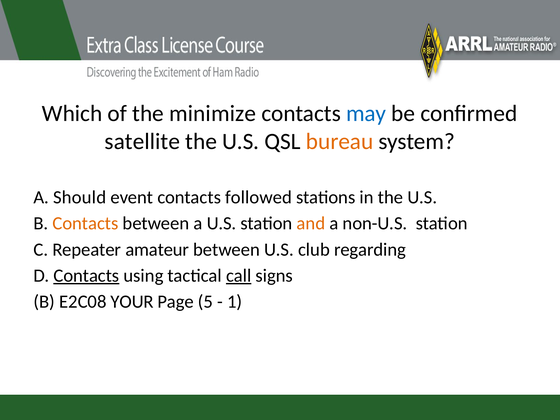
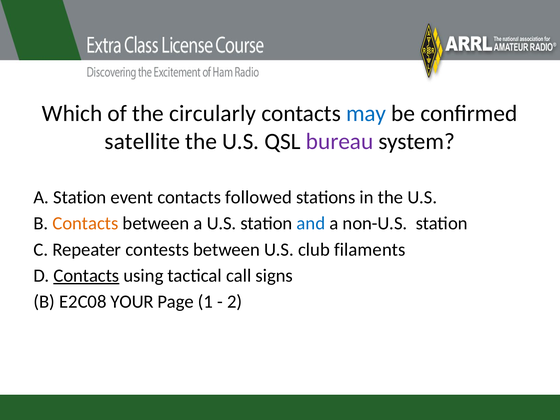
minimize: minimize -> circularly (213, 114)
bureau colour: orange -> purple (340, 142)
A Should: Should -> Station (80, 197)
and colour: orange -> blue (311, 223)
amateur: amateur -> contests (157, 250)
regarding: regarding -> filaments (370, 250)
call underline: present -> none (239, 276)
5: 5 -> 1 (205, 302)
1: 1 -> 2 (235, 302)
